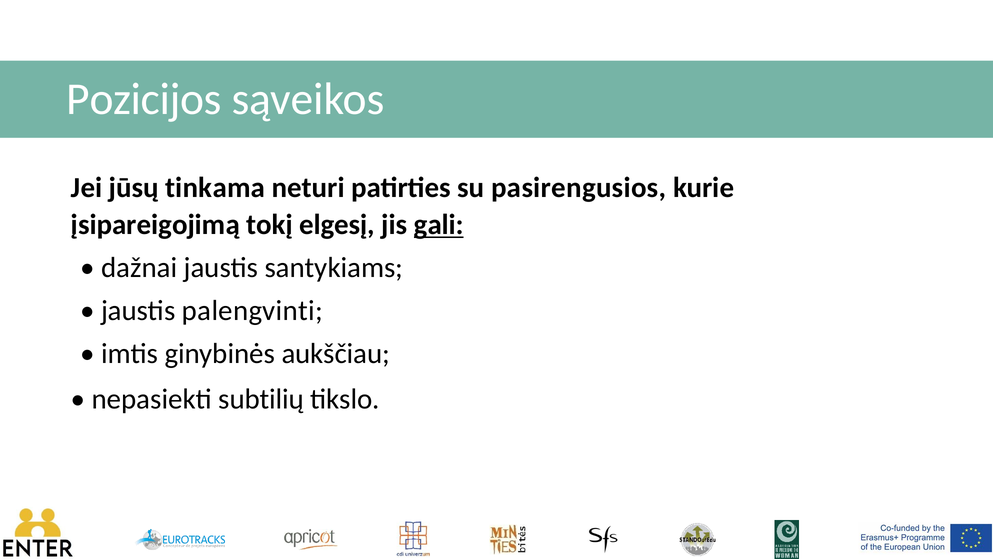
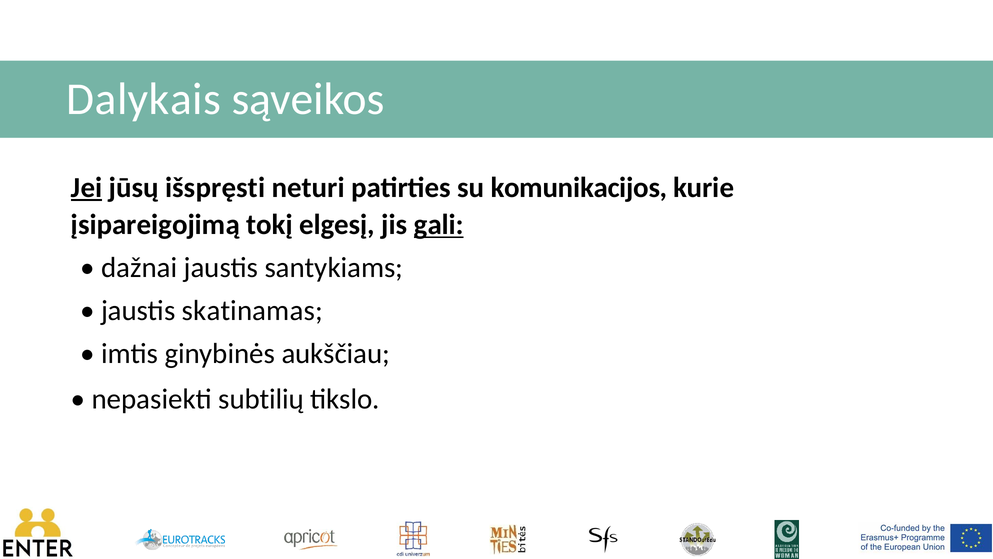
Pozicijos: Pozicijos -> Dalykais (144, 99)
Jei underline: none -> present (87, 188)
tinkama: tinkama -> išspręsti (215, 188)
pasirengusios: pasirengusios -> komunikacijos (579, 188)
palengvinti: palengvinti -> skatinamas (252, 311)
